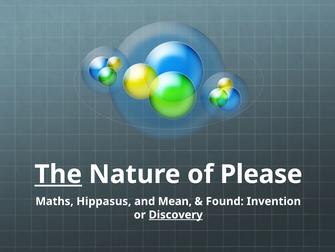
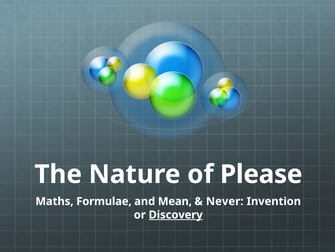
The underline: present -> none (58, 174)
Hippasus: Hippasus -> Formulae (104, 201)
Found: Found -> Never (225, 201)
